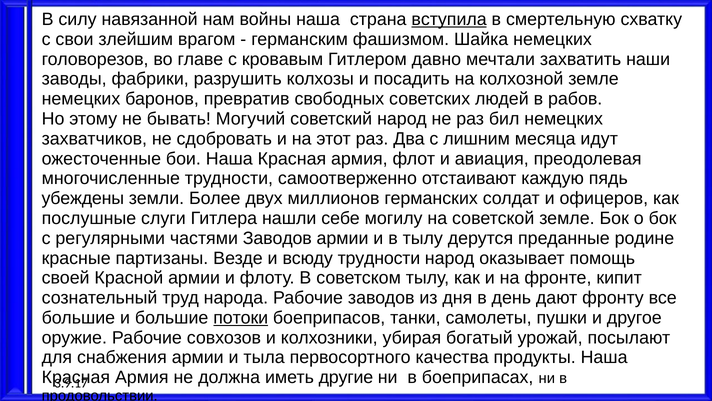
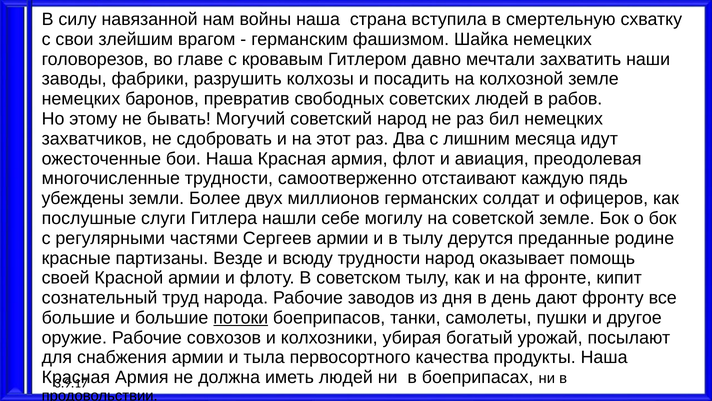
вступила underline: present -> none (449, 19)
частями Заводов: Заводов -> Сергеев (277, 238)
иметь другие: другие -> людей (346, 377)
